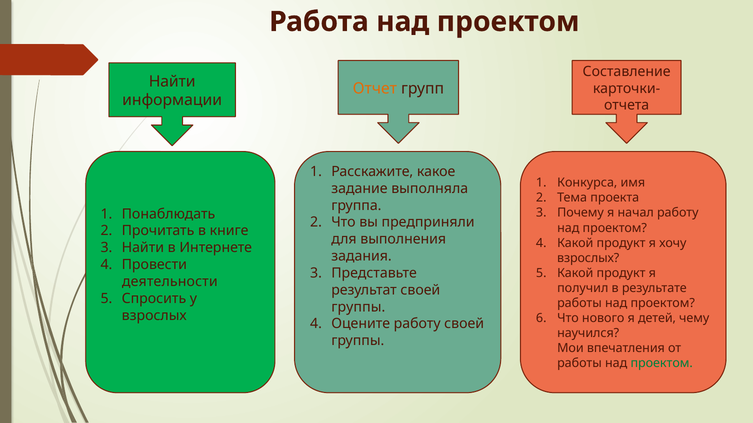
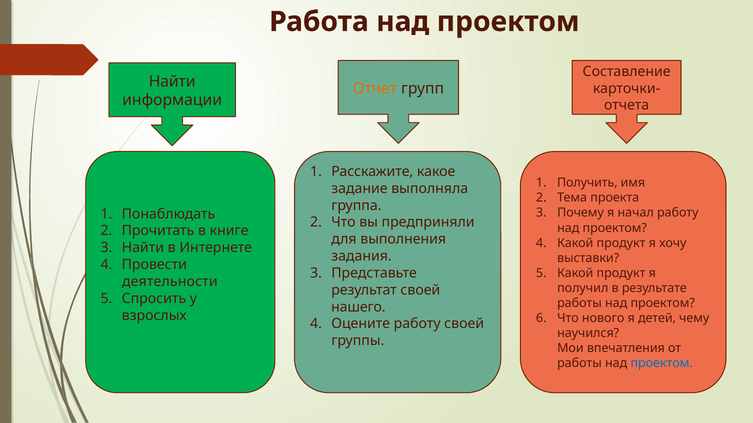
Конкурса: Конкурса -> Получить (587, 183)
взрослых: взрослых -> выставки (588, 258)
группы: группы -> нашего (358, 307)
проектом colour: green -> blue (662, 364)
